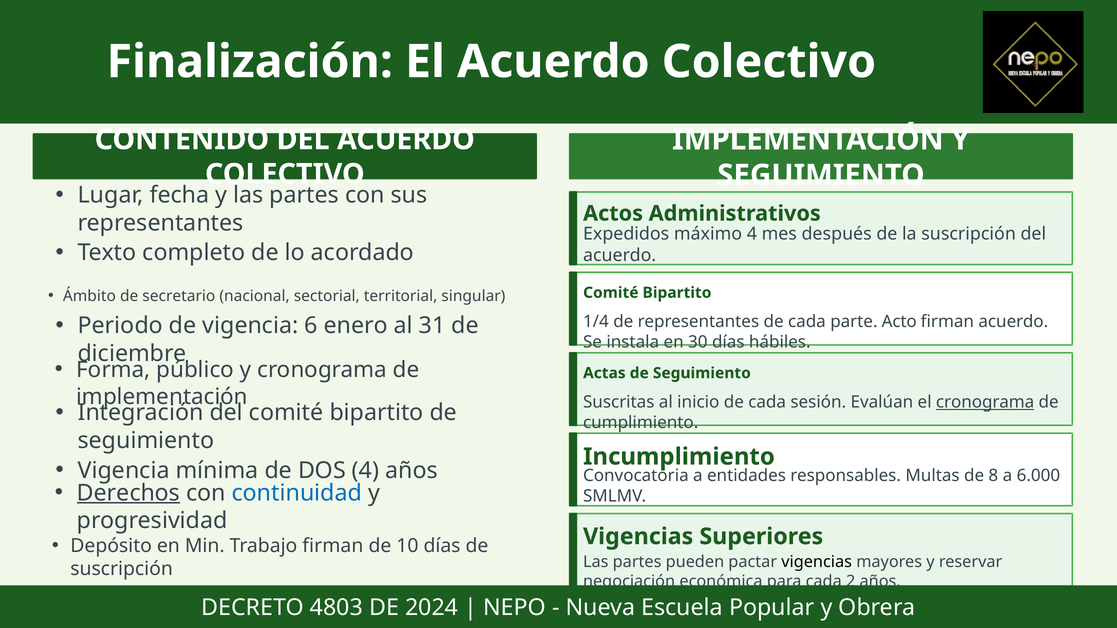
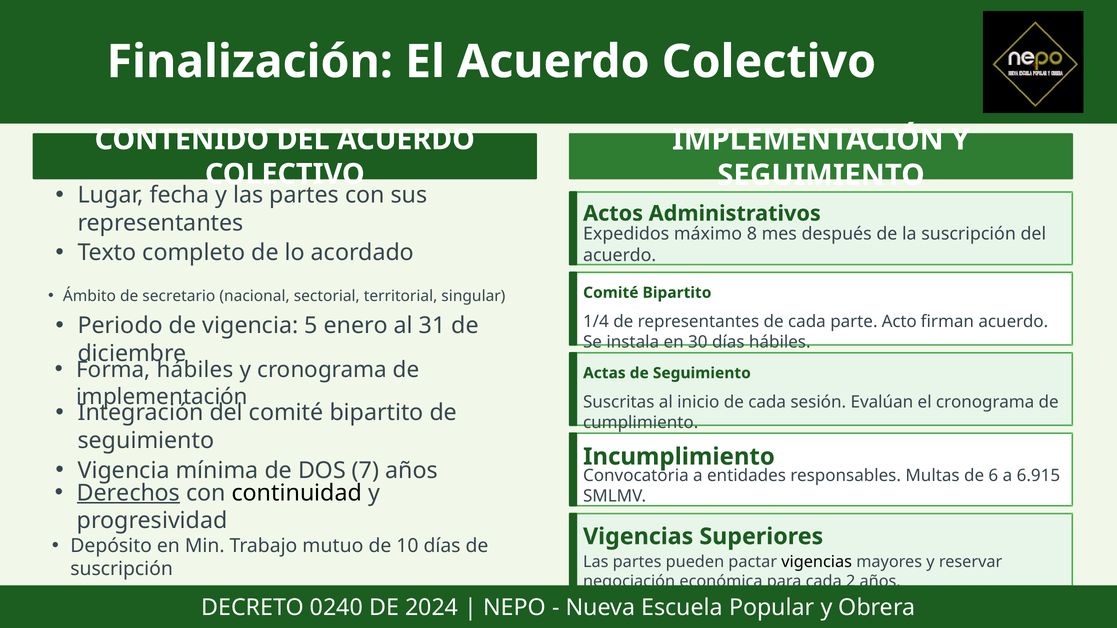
máximo 4: 4 -> 8 (752, 234)
6: 6 -> 5 (311, 326)
Forma público: público -> hábiles (195, 370)
cronograma underline: present -> none (985, 402)
DOS 4: 4 -> 7 (366, 471)
8: 8 -> 6 (993, 476)
6.000: 6.000 -> 6.915 (1038, 476)
continuidad colour: blue -> black (297, 493)
Trabajo firman: firman -> mutuo (333, 546)
4803: 4803 -> 0240 (336, 608)
